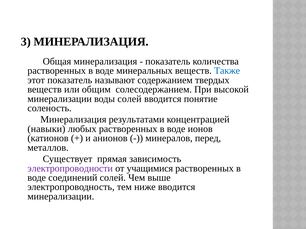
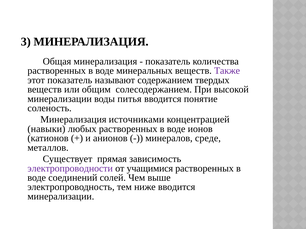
Также colour: blue -> purple (227, 71)
воды солей: солей -> питья (130, 99)
результатами: результатами -> источниками (136, 120)
перед: перед -> среде (208, 139)
